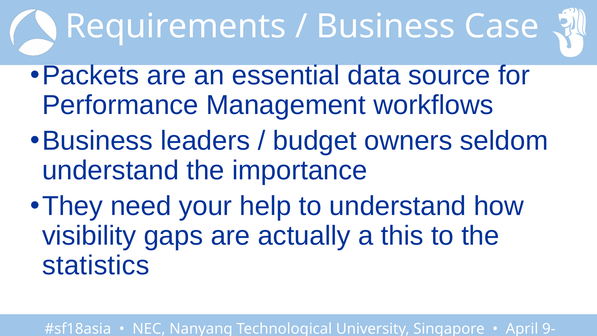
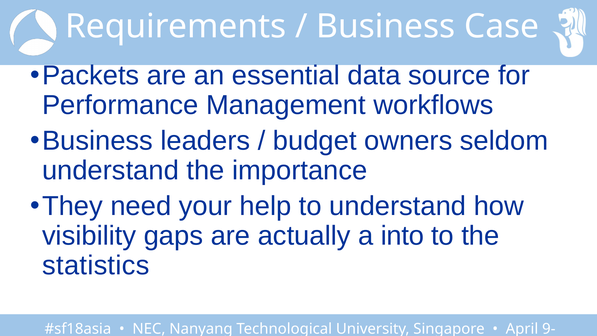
this: this -> into (402, 236)
